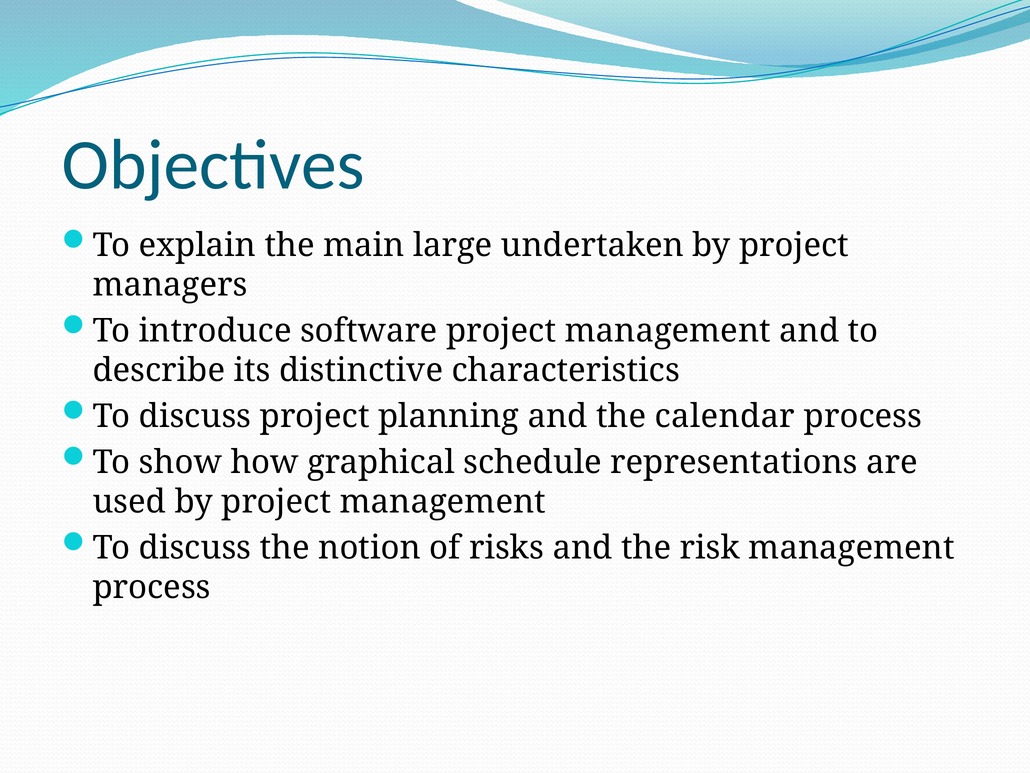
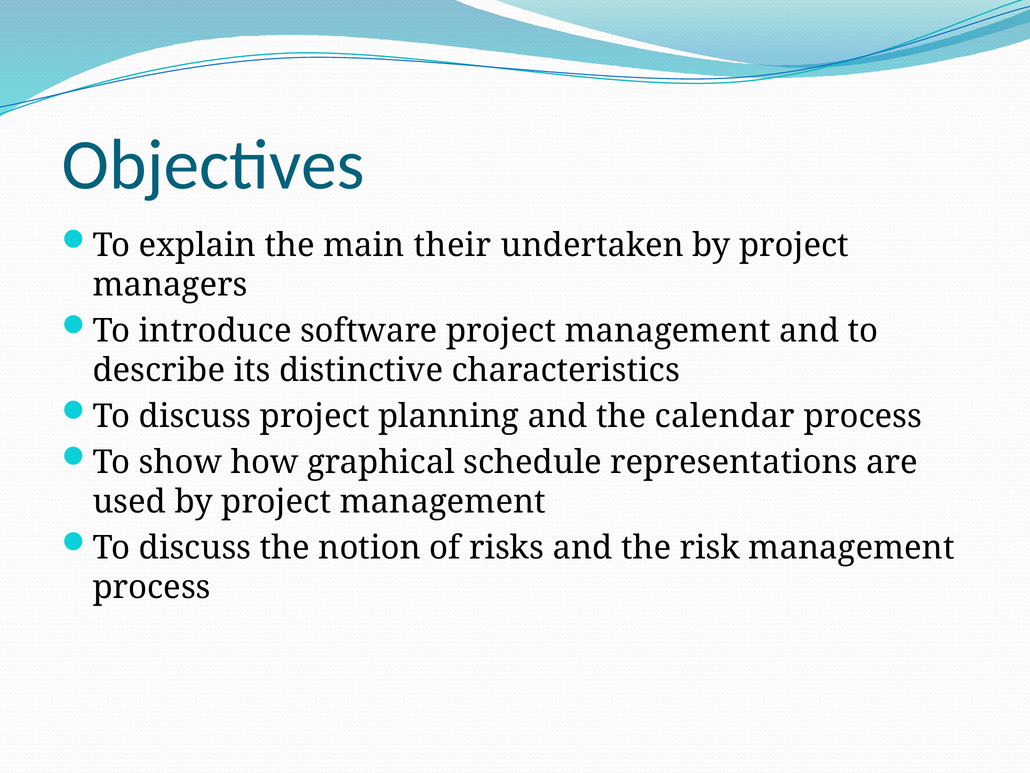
large: large -> their (453, 245)
